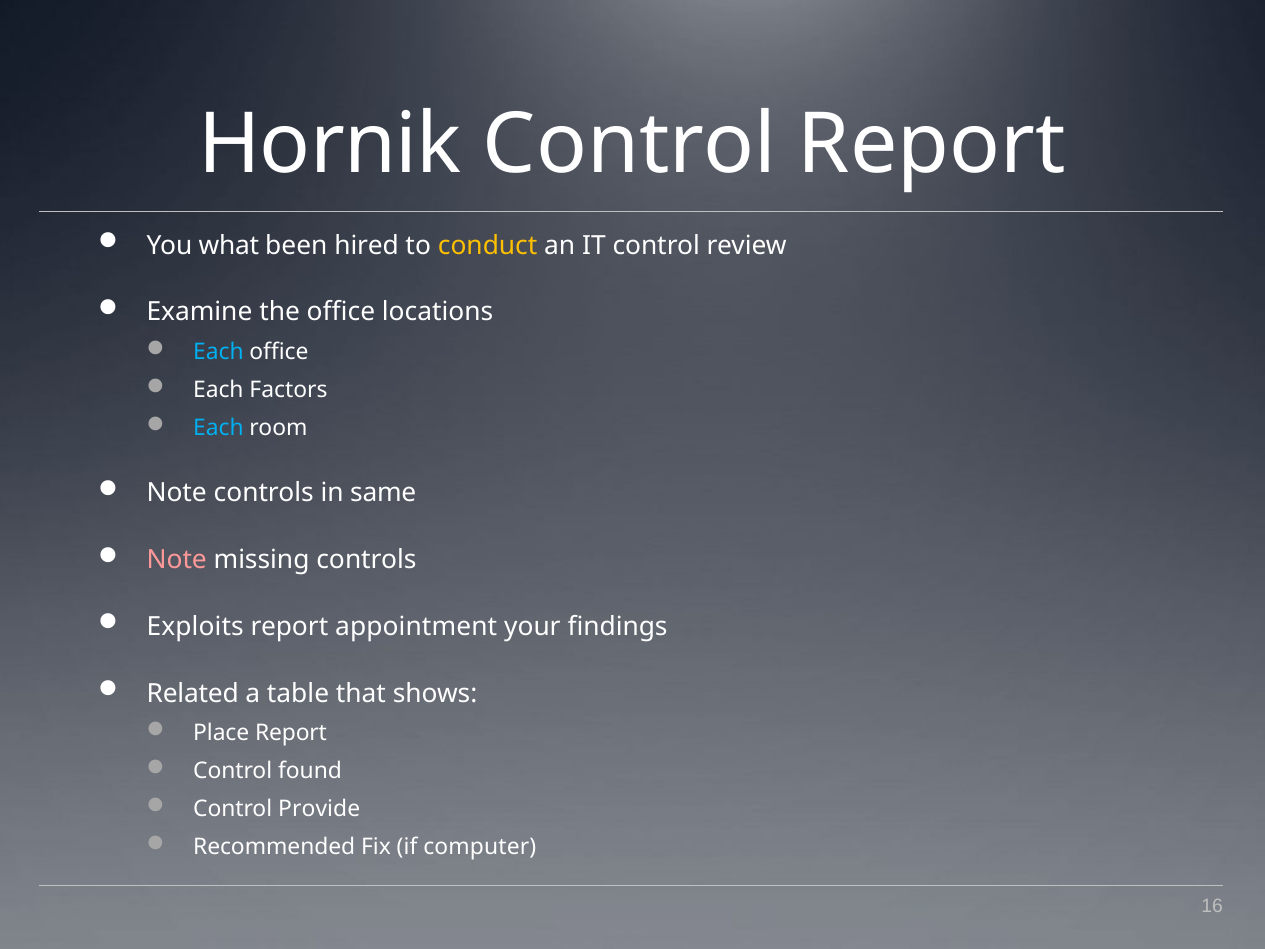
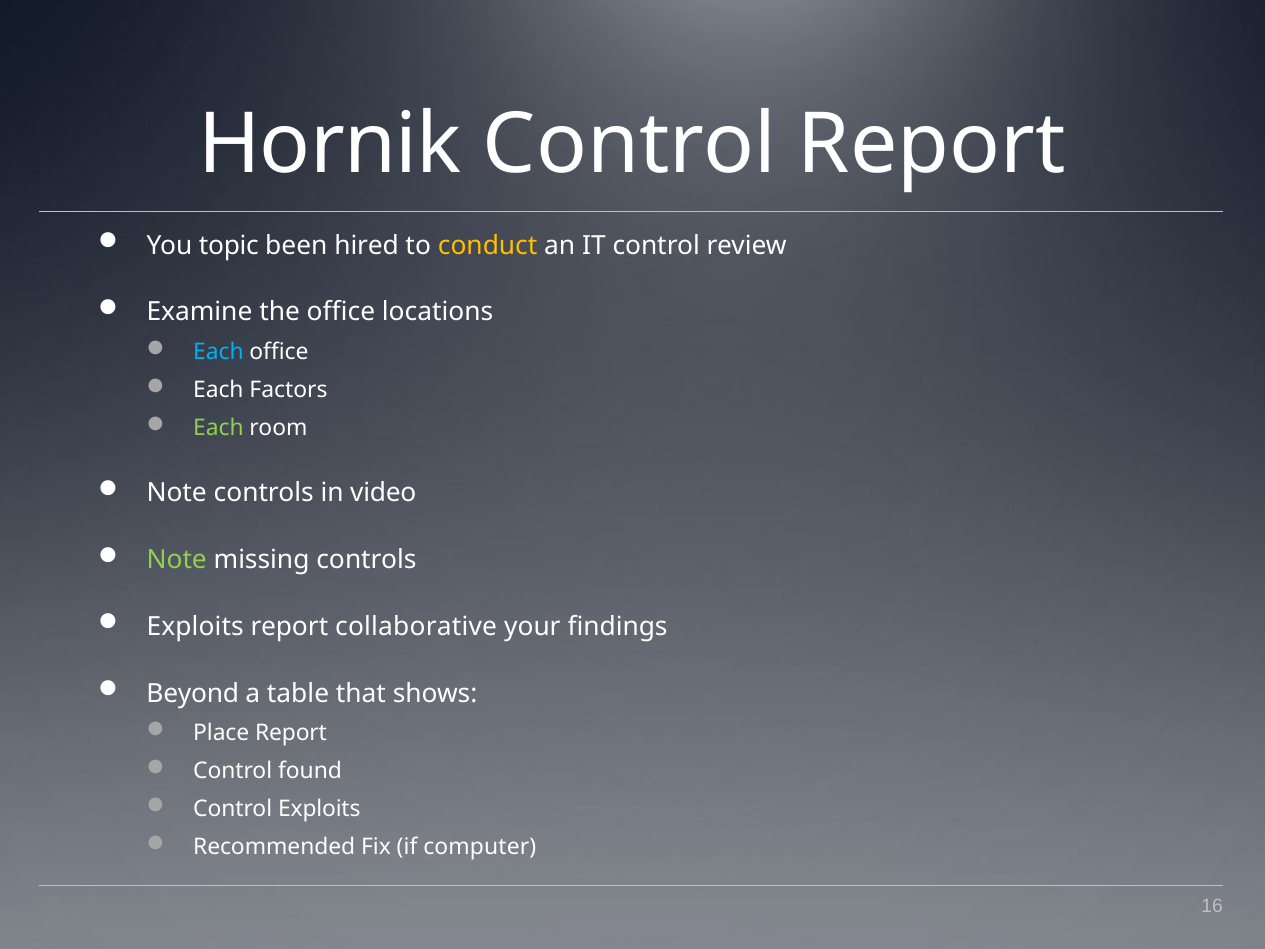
what: what -> topic (229, 245)
Each colour: light blue -> light green (218, 428)
same: same -> video (383, 493)
Note colour: pink -> light green (177, 560)
appointment: appointment -> collaborative (416, 626)
Related: Related -> Beyond (193, 693)
Control Provide: Provide -> Exploits (319, 809)
